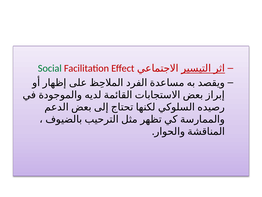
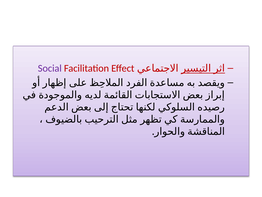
Social colour: green -> purple (50, 68)
